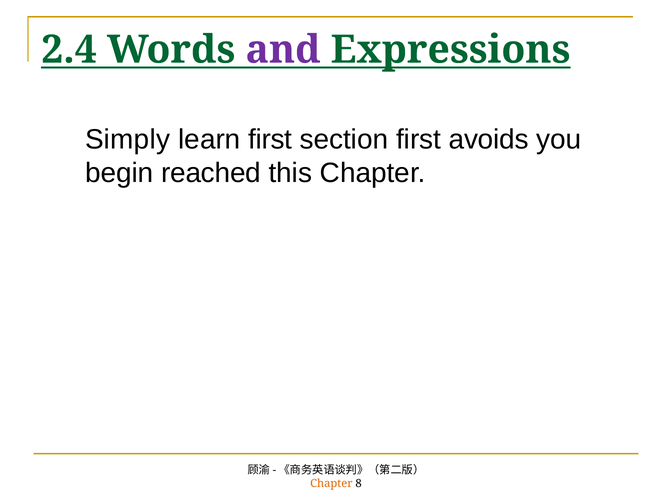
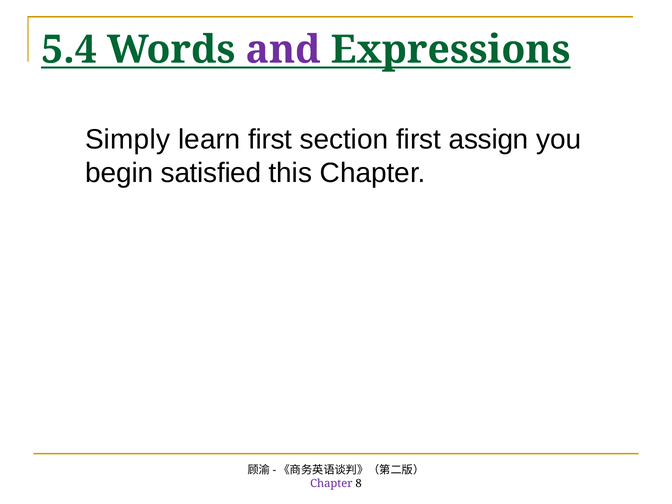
2.4: 2.4 -> 5.4 (69, 50)
avoids: avoids -> assign (489, 140)
reached: reached -> satisfied (211, 173)
Chapter colour: orange -> purple (331, 484)
